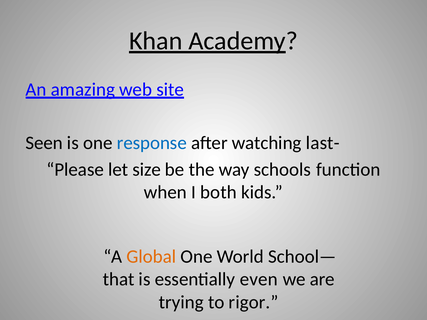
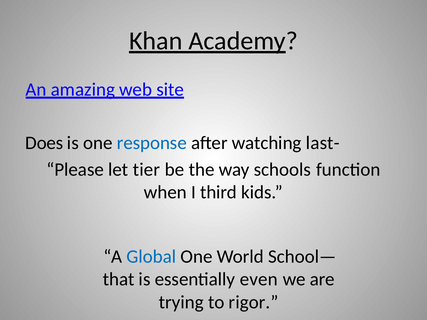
Seen: Seen -> Does (44, 143)
size: size -> tier (147, 170)
both: both -> third (219, 193)
Global colour: orange -> blue (151, 257)
